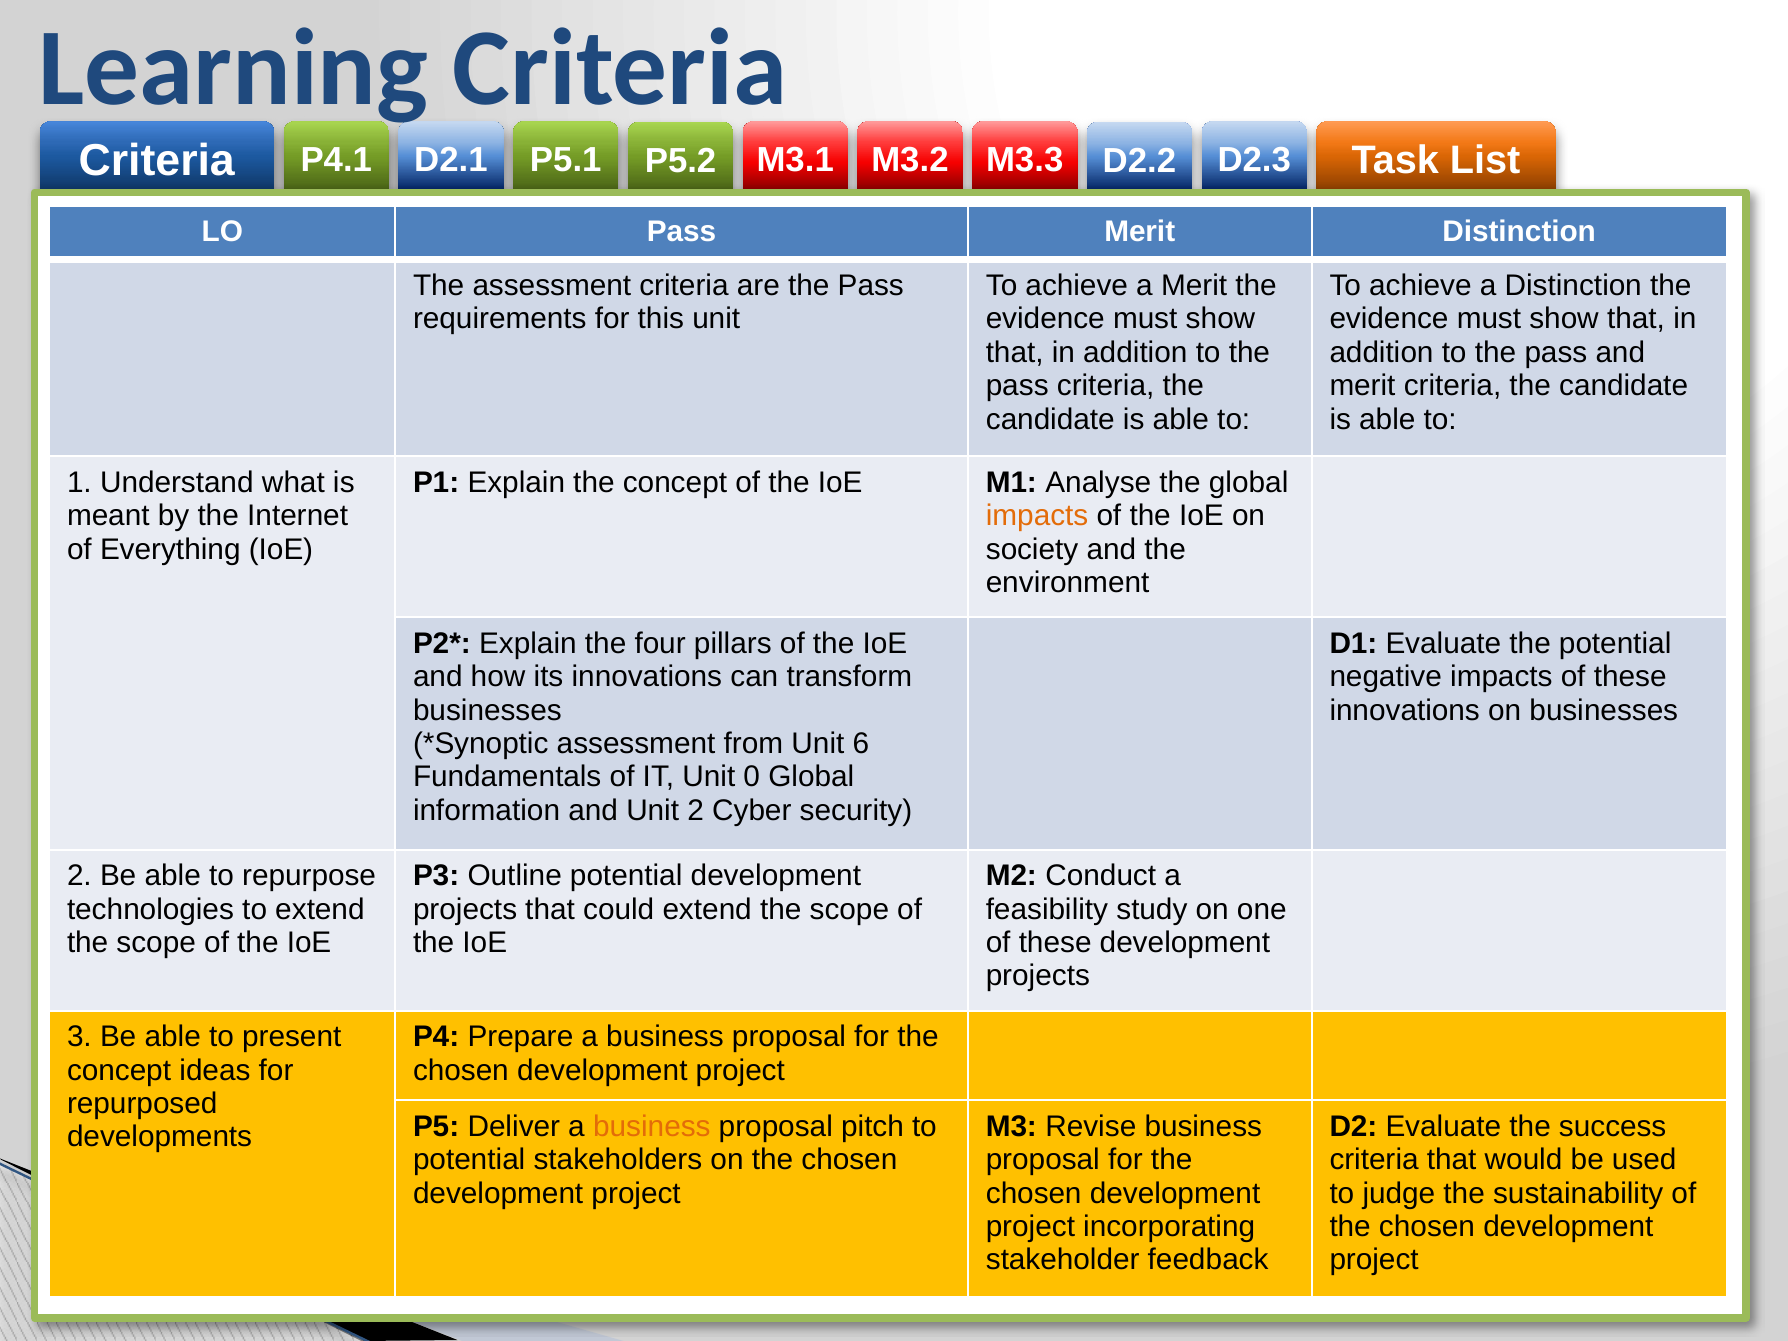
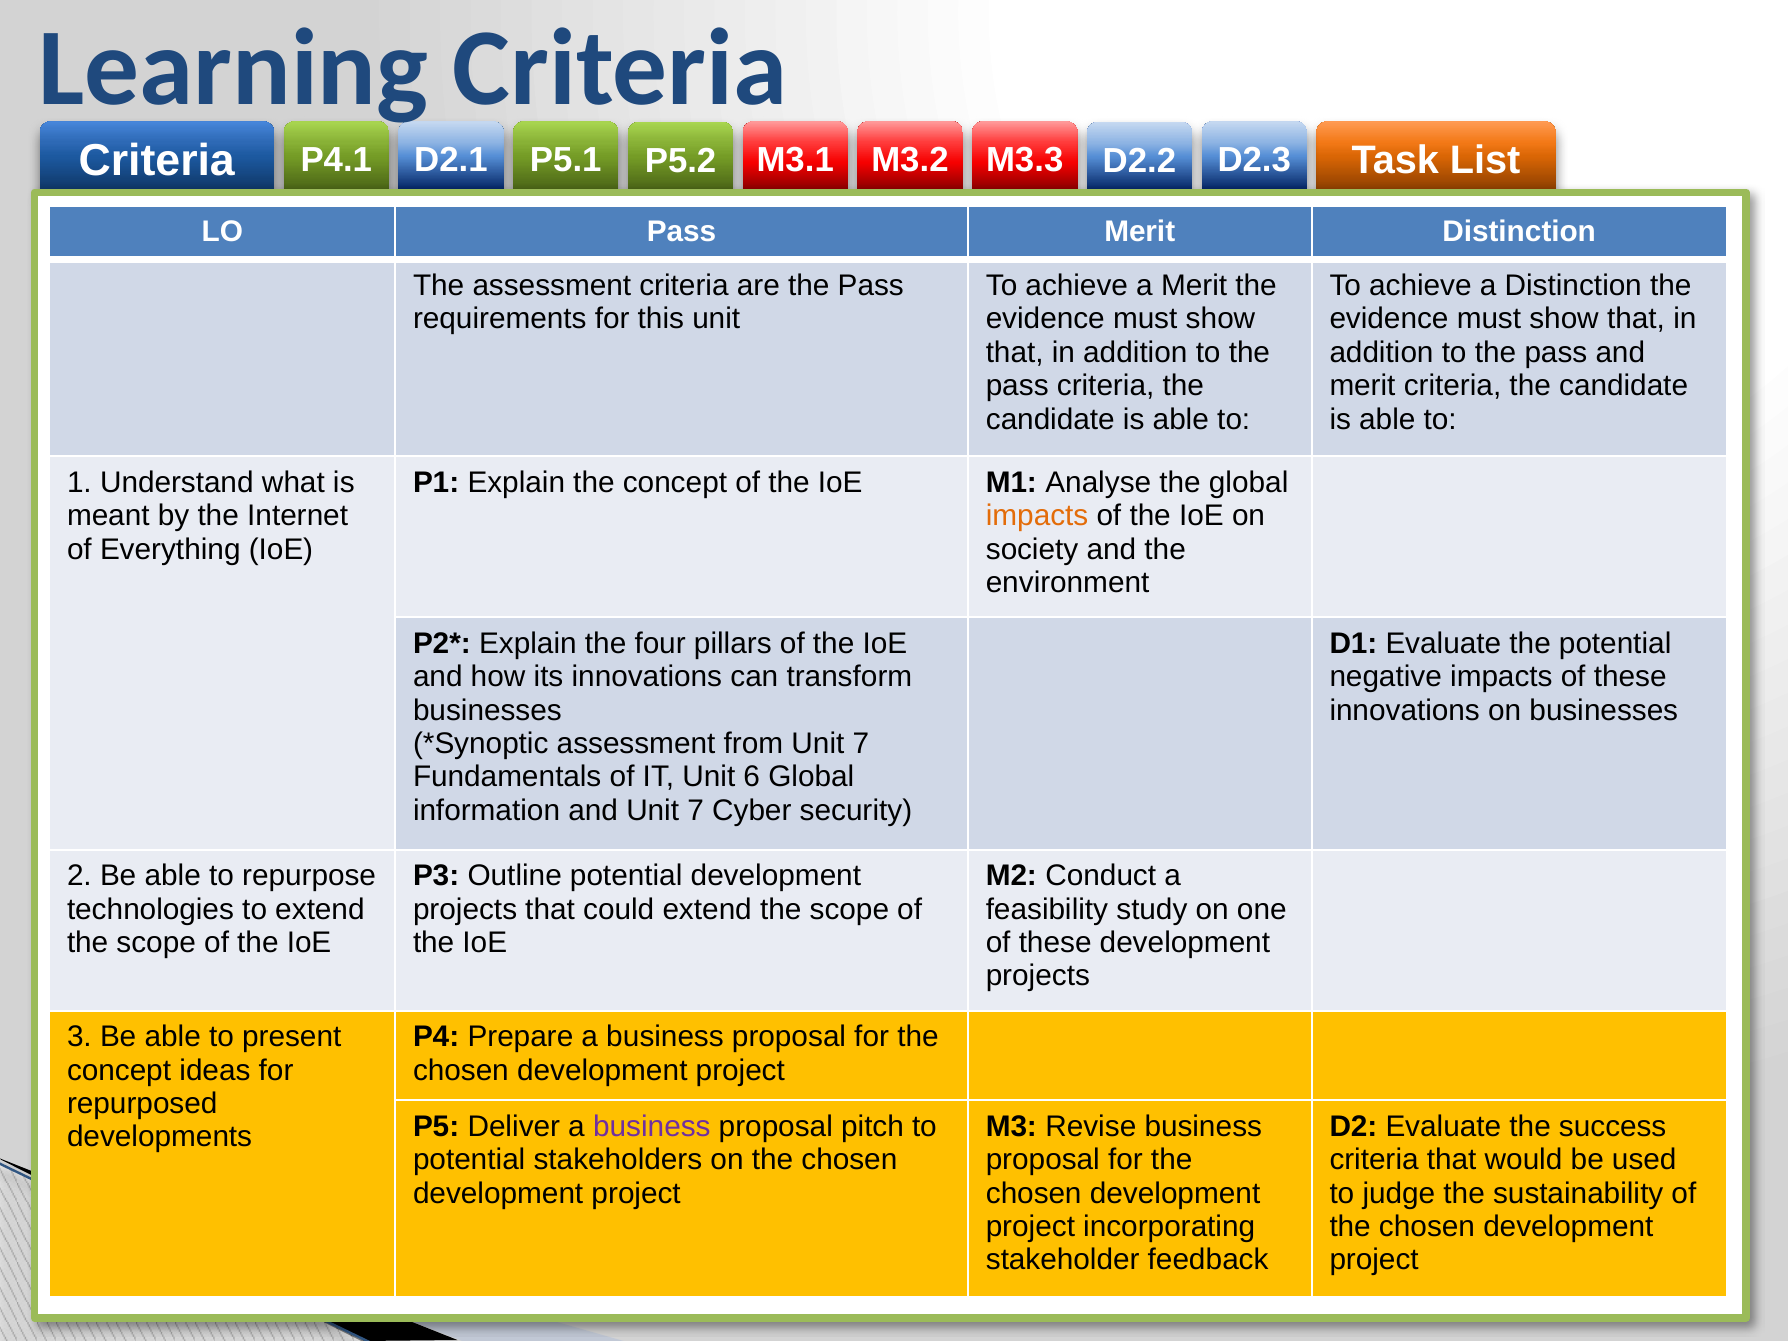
from Unit 6: 6 -> 7 (861, 744)
0: 0 -> 6 (752, 777)
and Unit 2: 2 -> 7 (696, 810)
business colour: orange -> purple (652, 1126)
